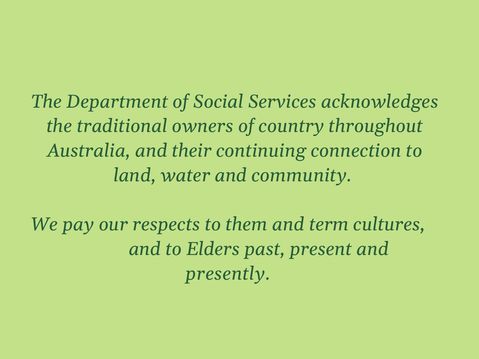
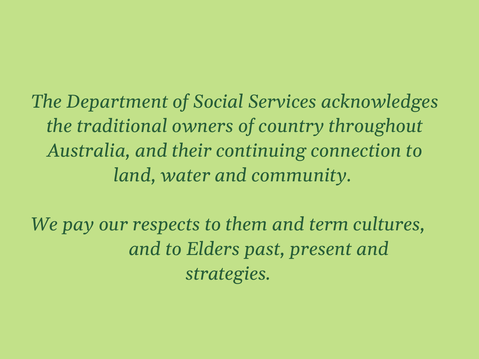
presently: presently -> strategies (228, 274)
